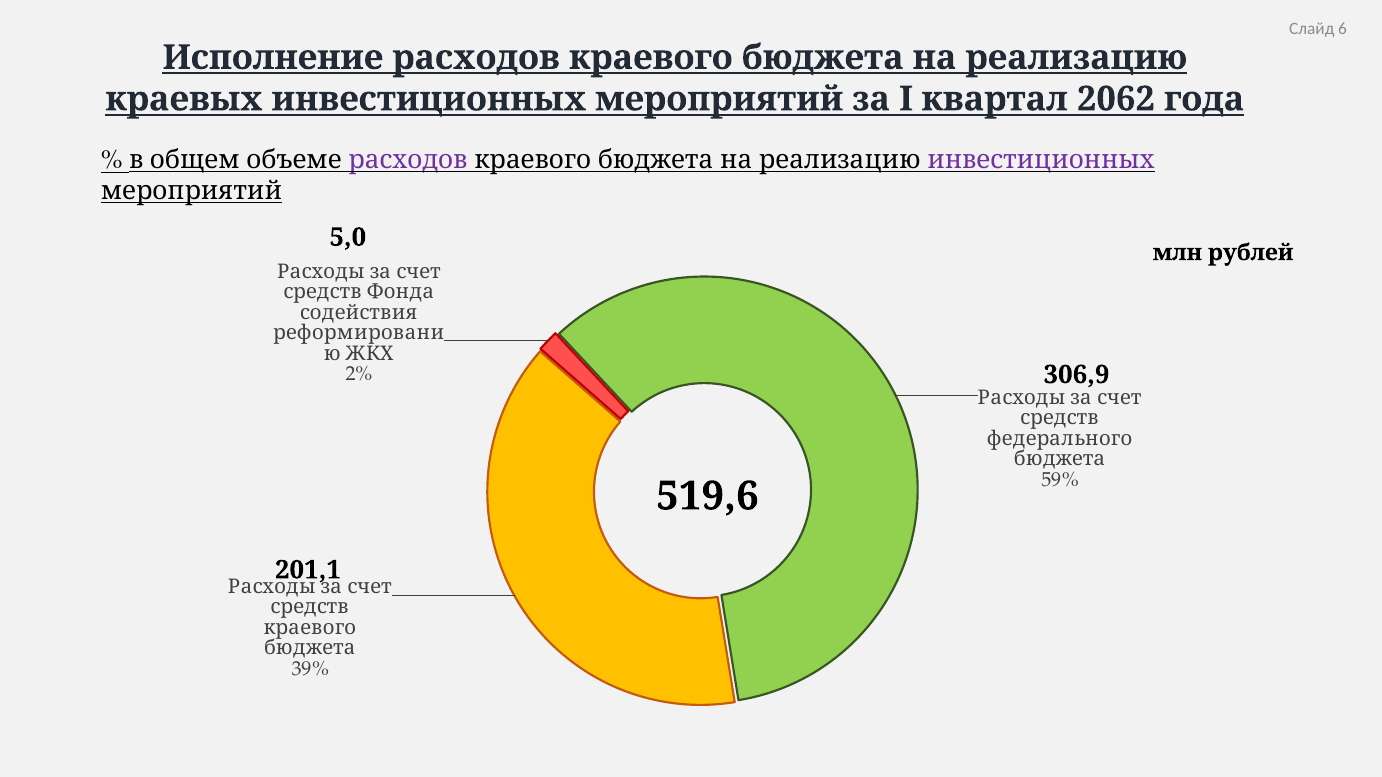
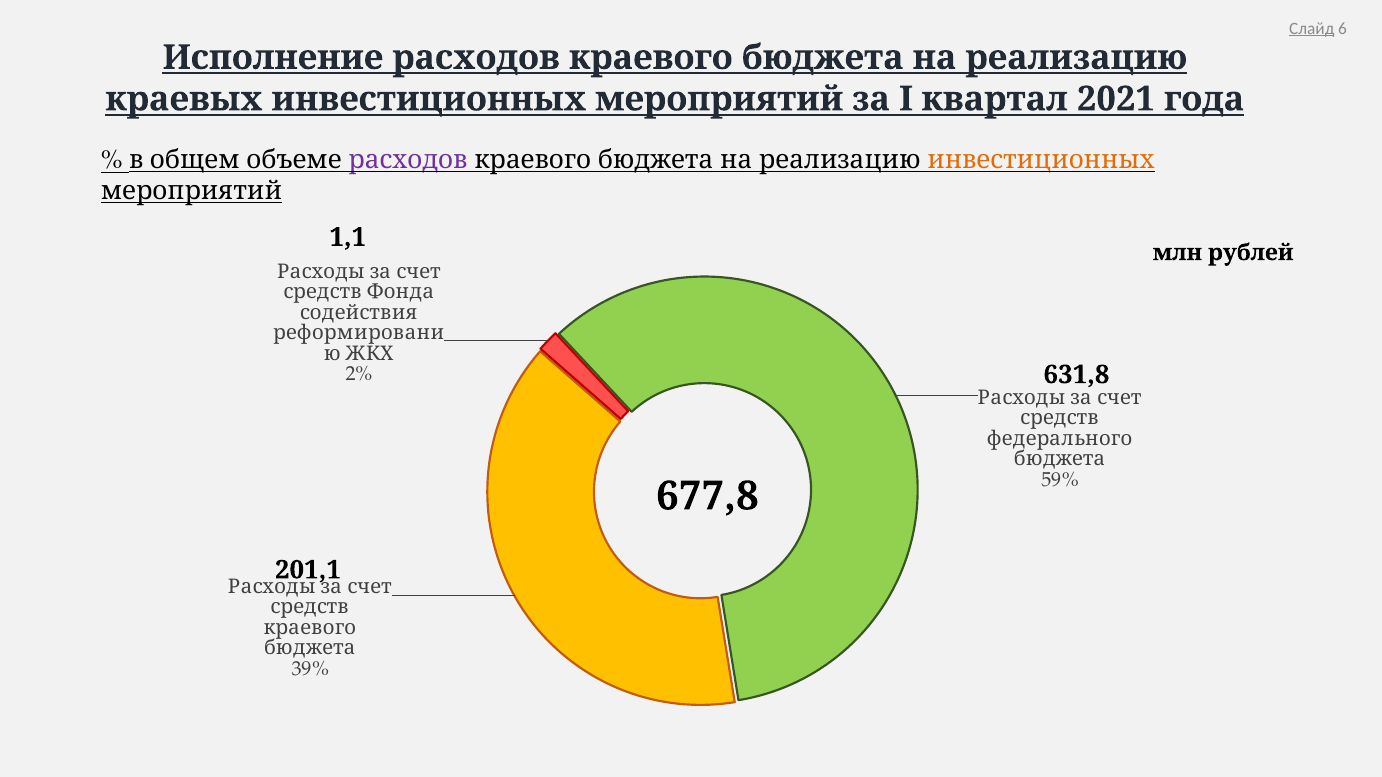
Слайд underline: none -> present (1312, 29)
2062: 2062 -> 2021 (1116, 99)
инвестиционных colour: purple -> orange (1041, 160)
5,0: 5,0 -> 1,1 (348, 237)
306,9: 306,9 -> 631,8 (1076, 375)
519,6: 519,6 -> 677,8 (707, 496)
